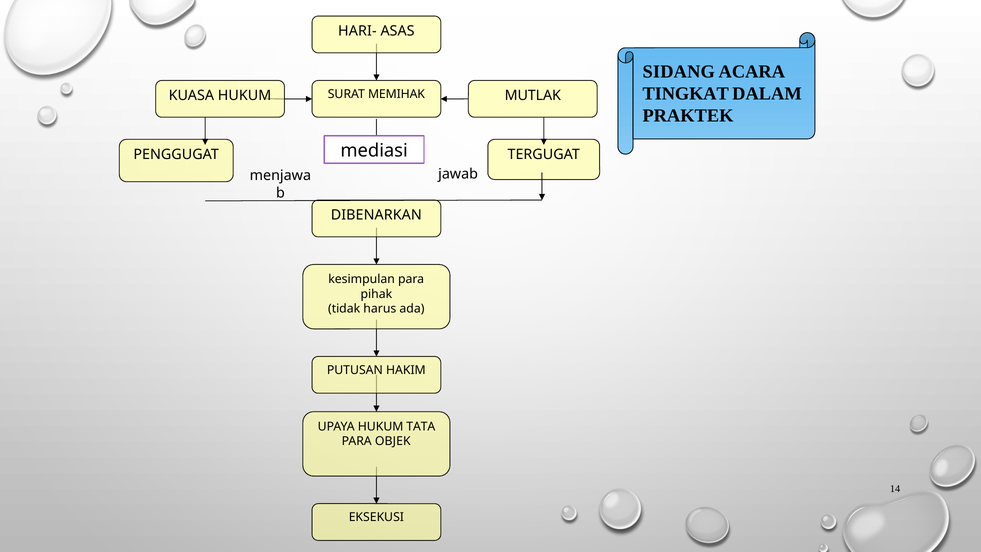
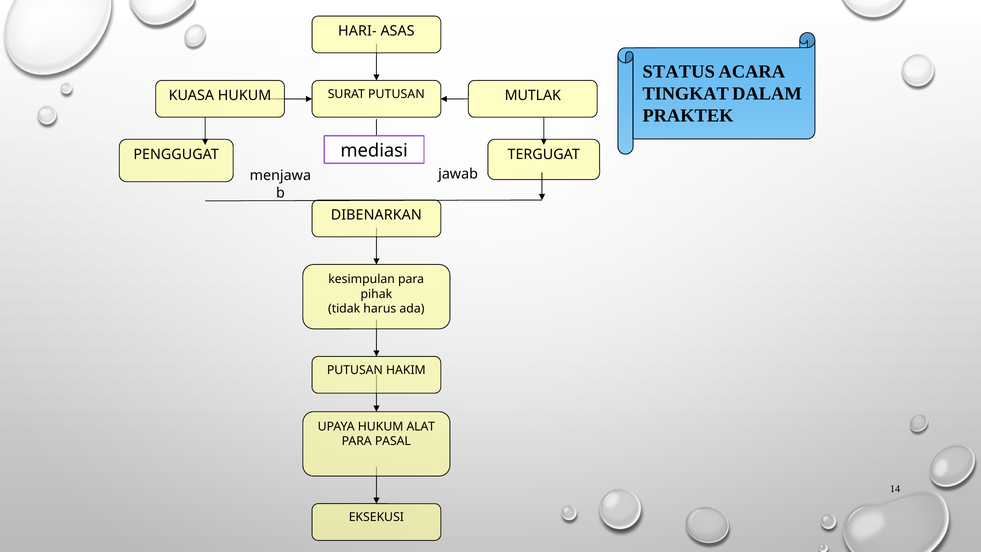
SIDANG: SIDANG -> STATUS (679, 72)
SURAT MEMIHAK: MEMIHAK -> PUTUSAN (396, 94)
TATA: TATA -> ALAT (421, 426)
OBJEK: OBJEK -> PASAL (393, 441)
